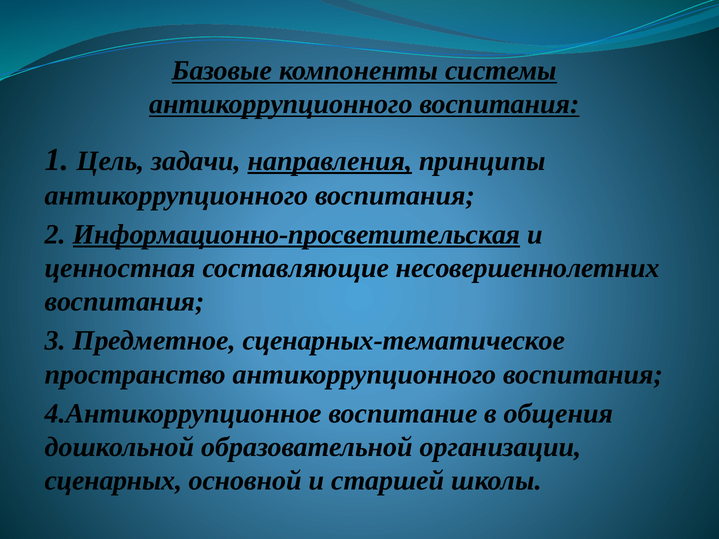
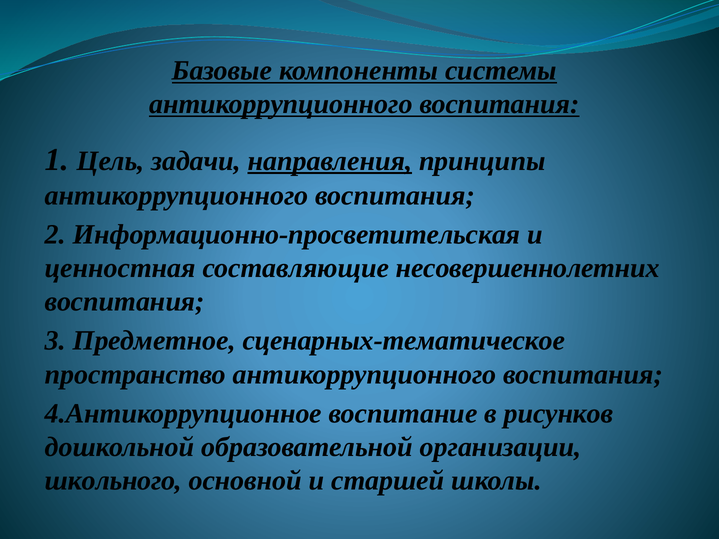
Информационно-просветительская underline: present -> none (297, 235)
общения: общения -> рисунков (559, 414)
сценарных: сценарных -> школьного (113, 481)
